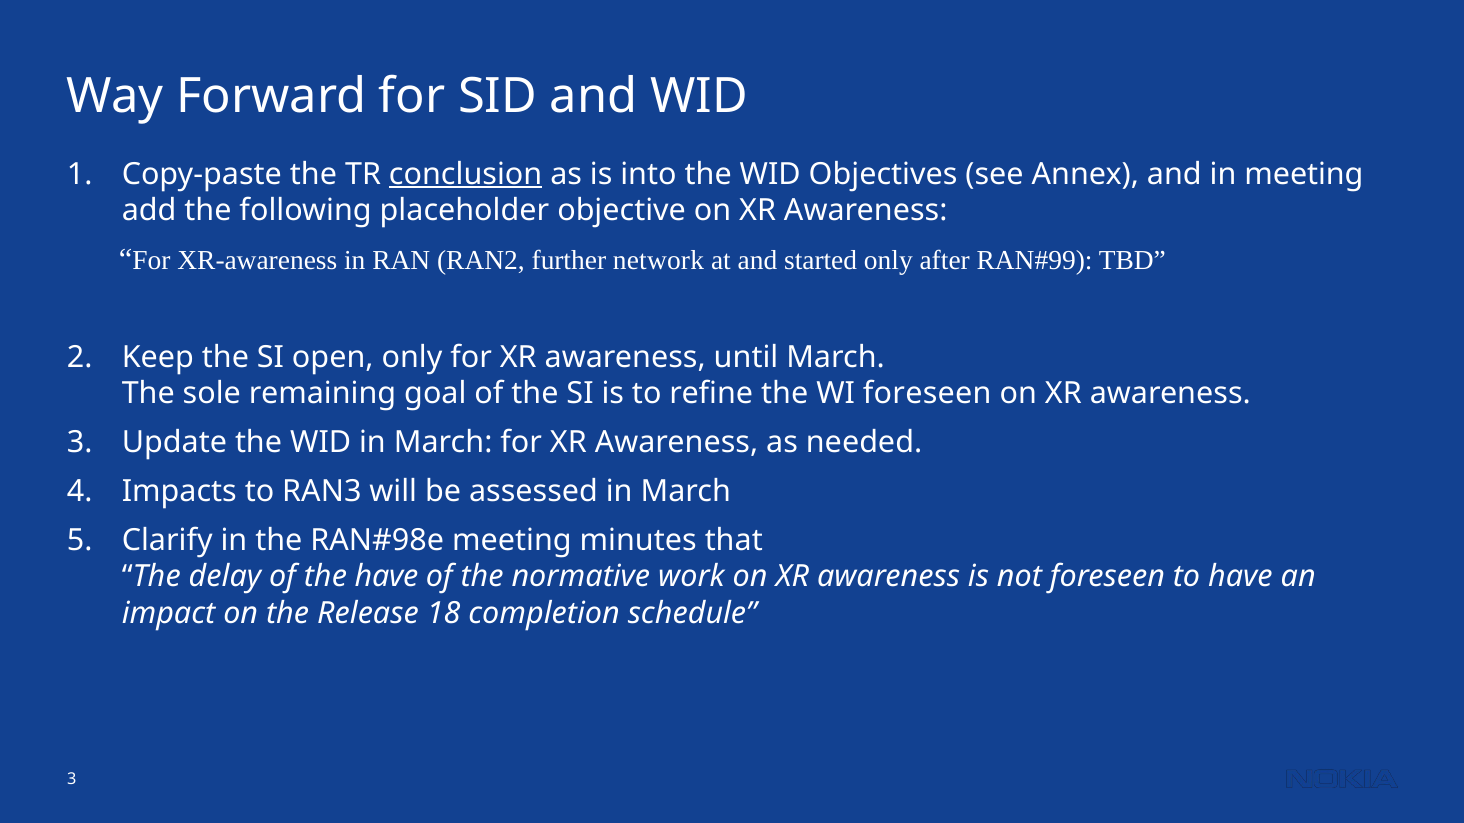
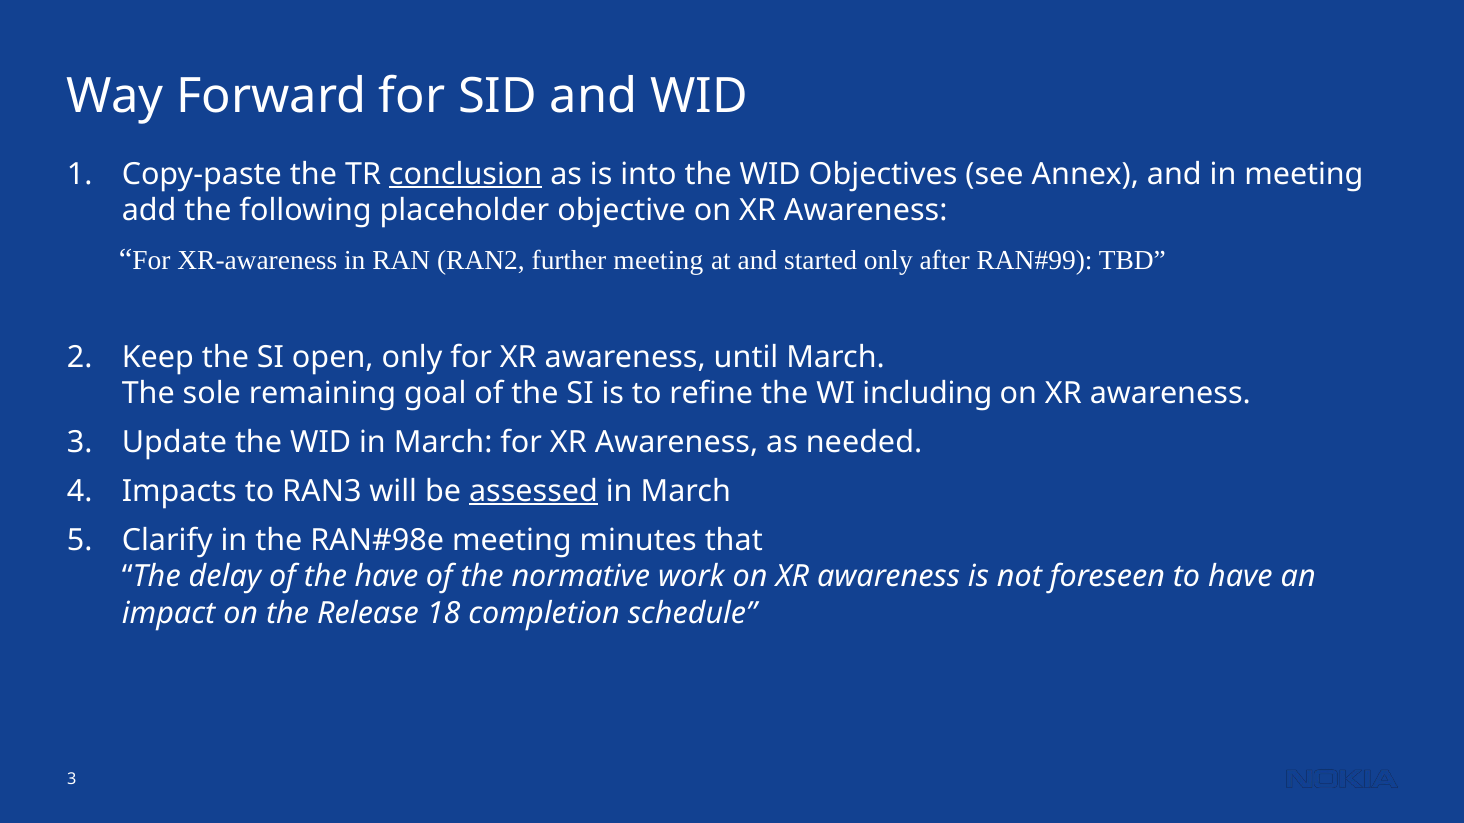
further network: network -> meeting (658, 261)
WI foreseen: foreseen -> including (927, 394)
assessed underline: none -> present (533, 492)
